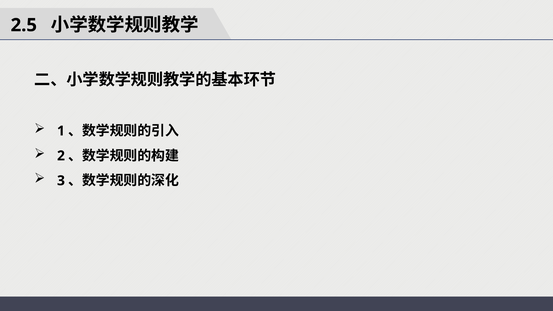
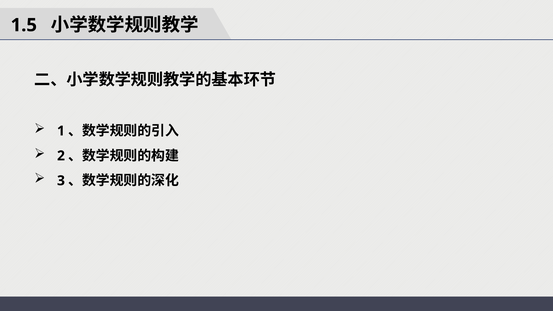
2.5: 2.5 -> 1.5 (24, 25)
